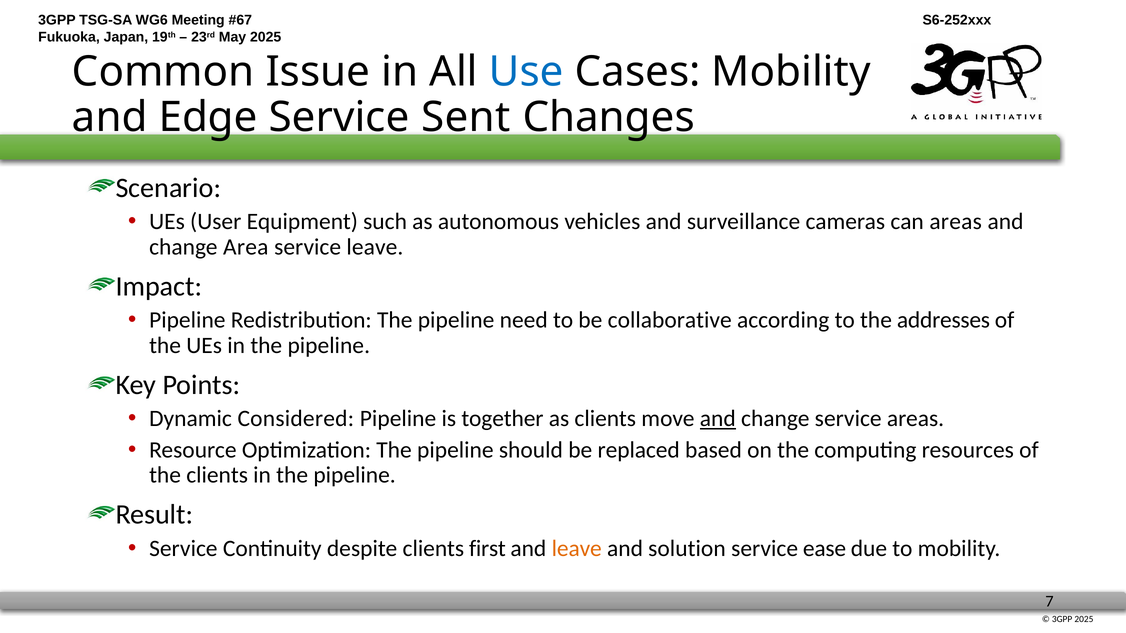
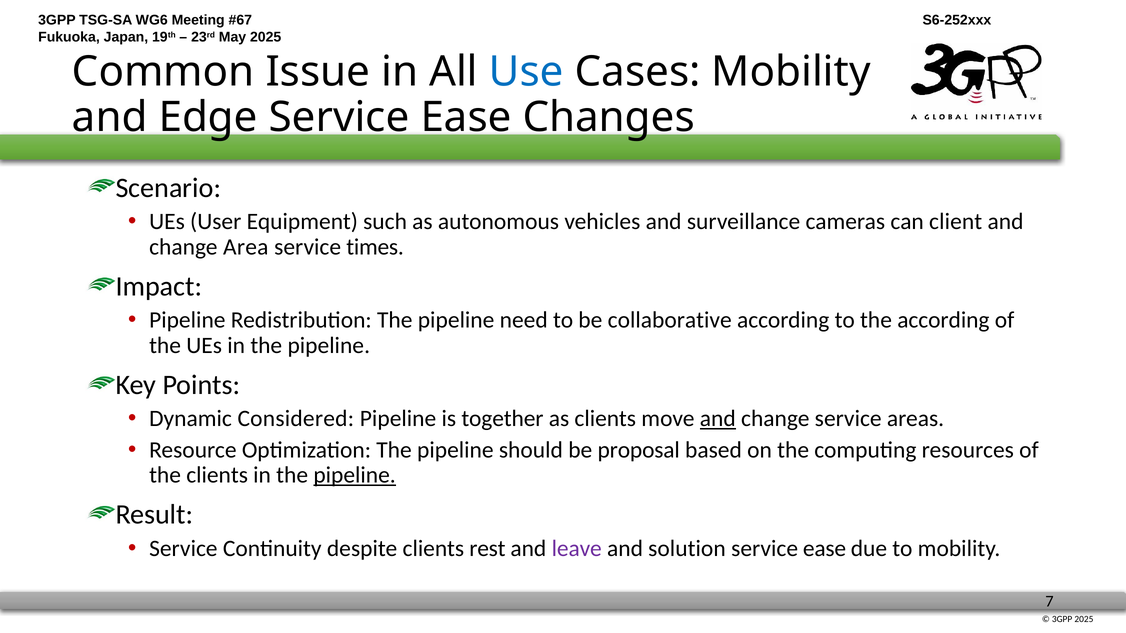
Edge Service Sent: Sent -> Ease (466, 117)
can areas: areas -> client (956, 222)
service leave: leave -> times (375, 247)
the addresses: addresses -> according (943, 320)
replaced: replaced -> proposal (639, 450)
pipeline underline: none -> present (355, 475)
first: first -> rest (487, 549)
leave colour: orange -> purple (577, 549)
